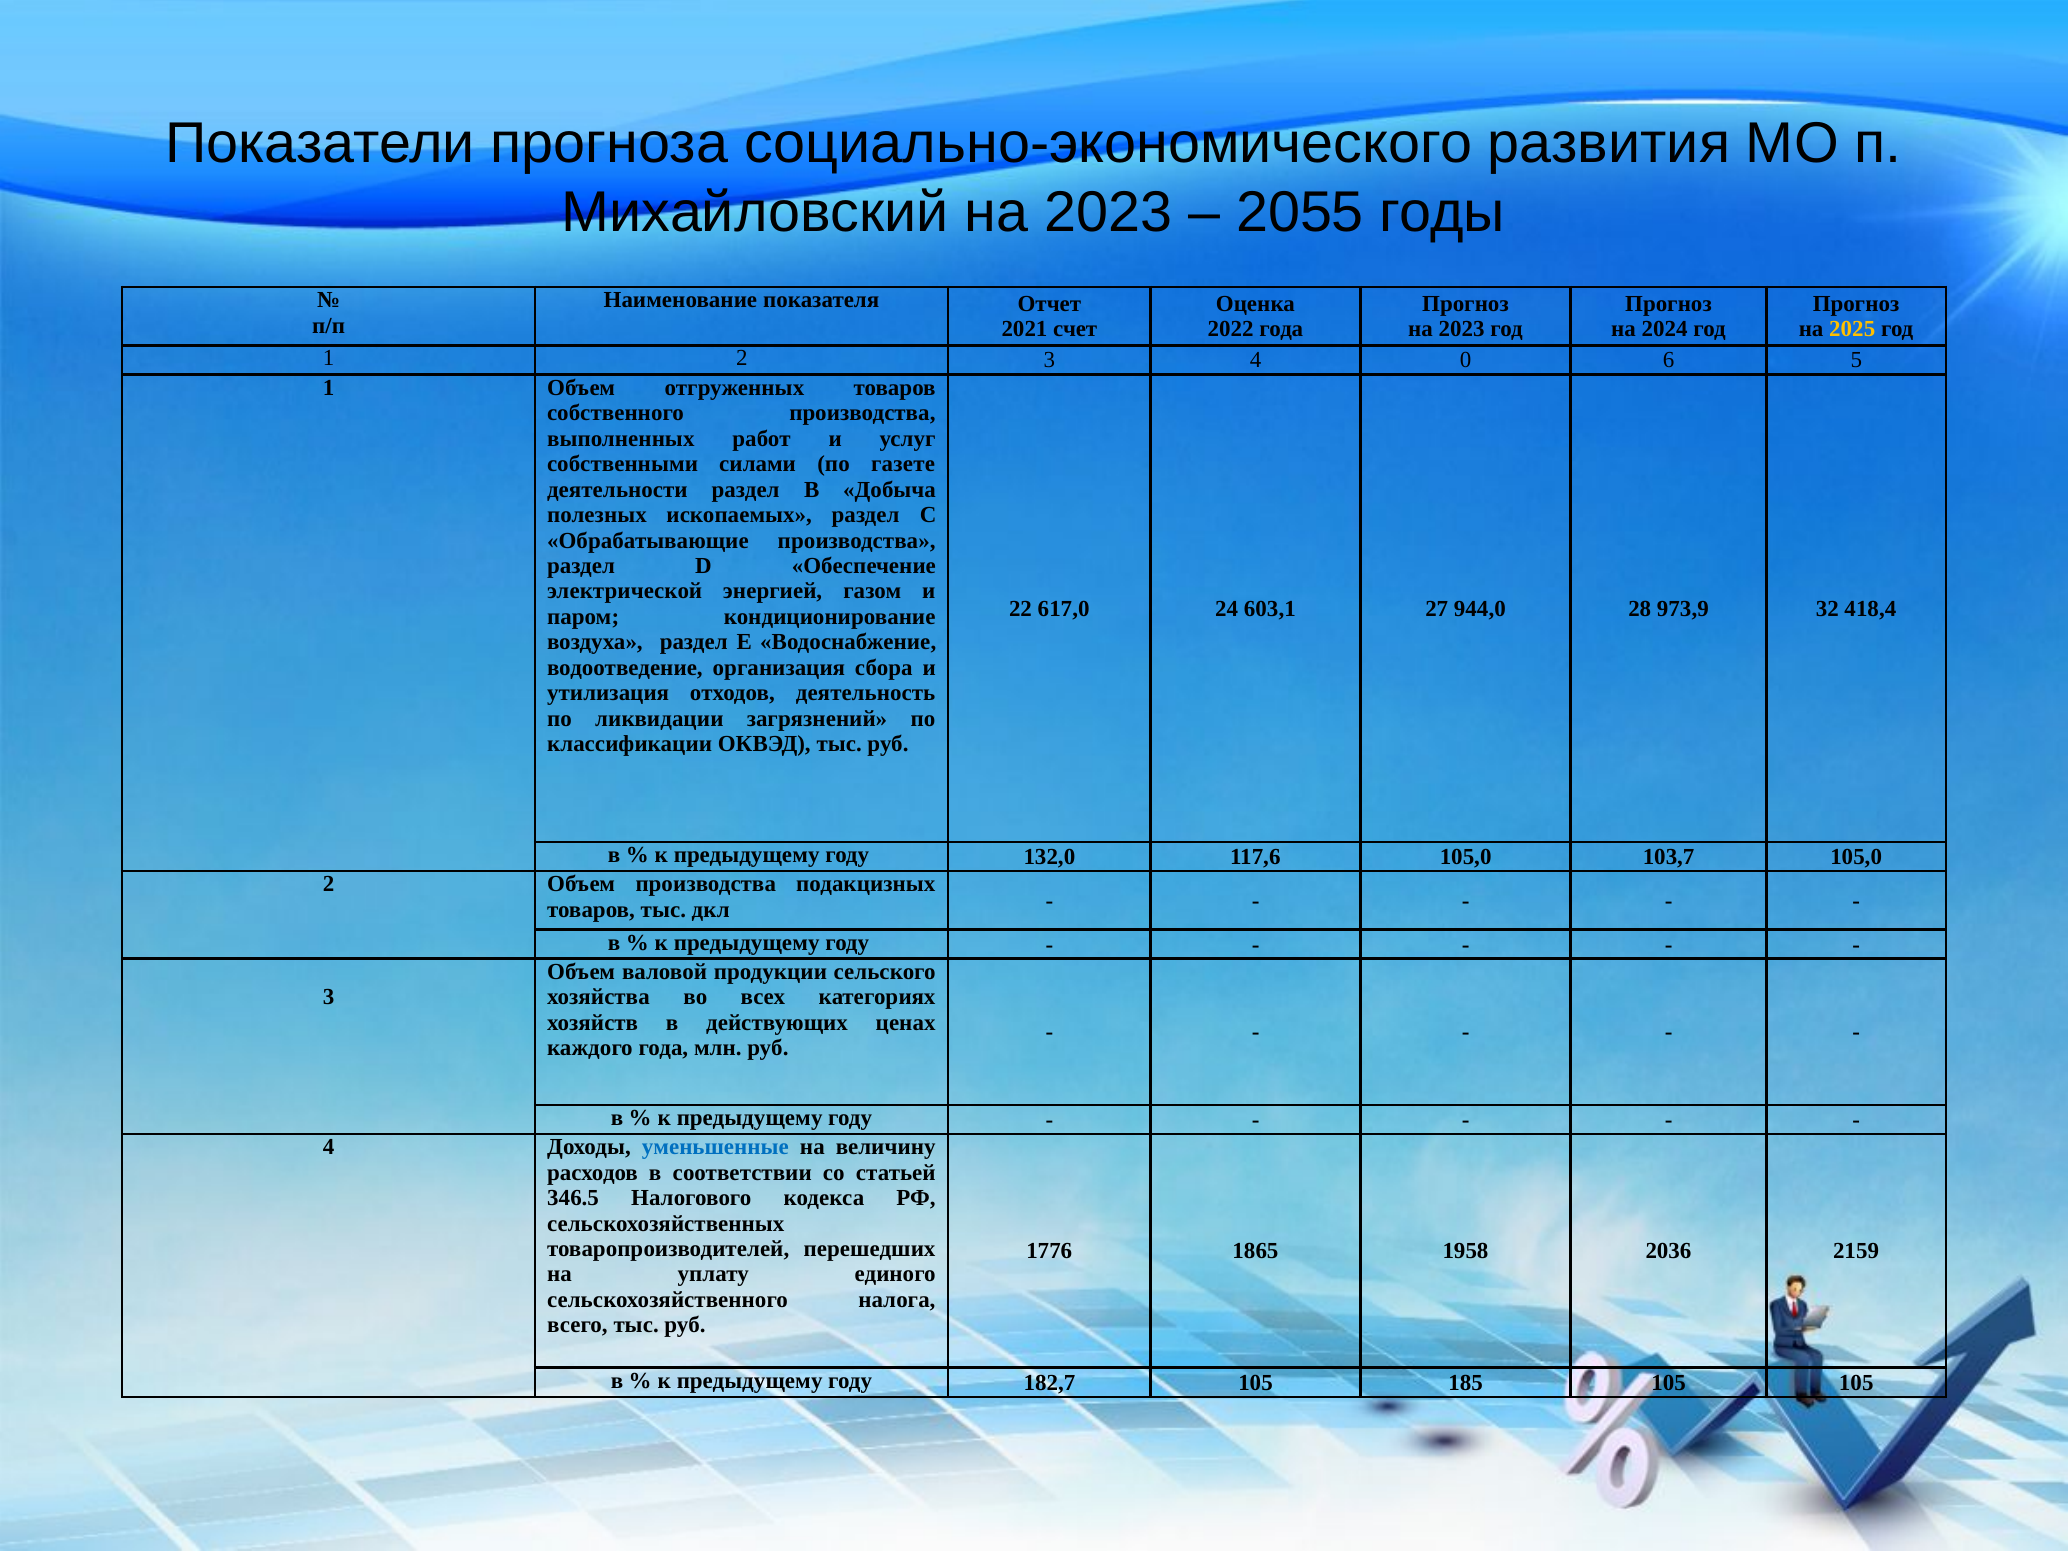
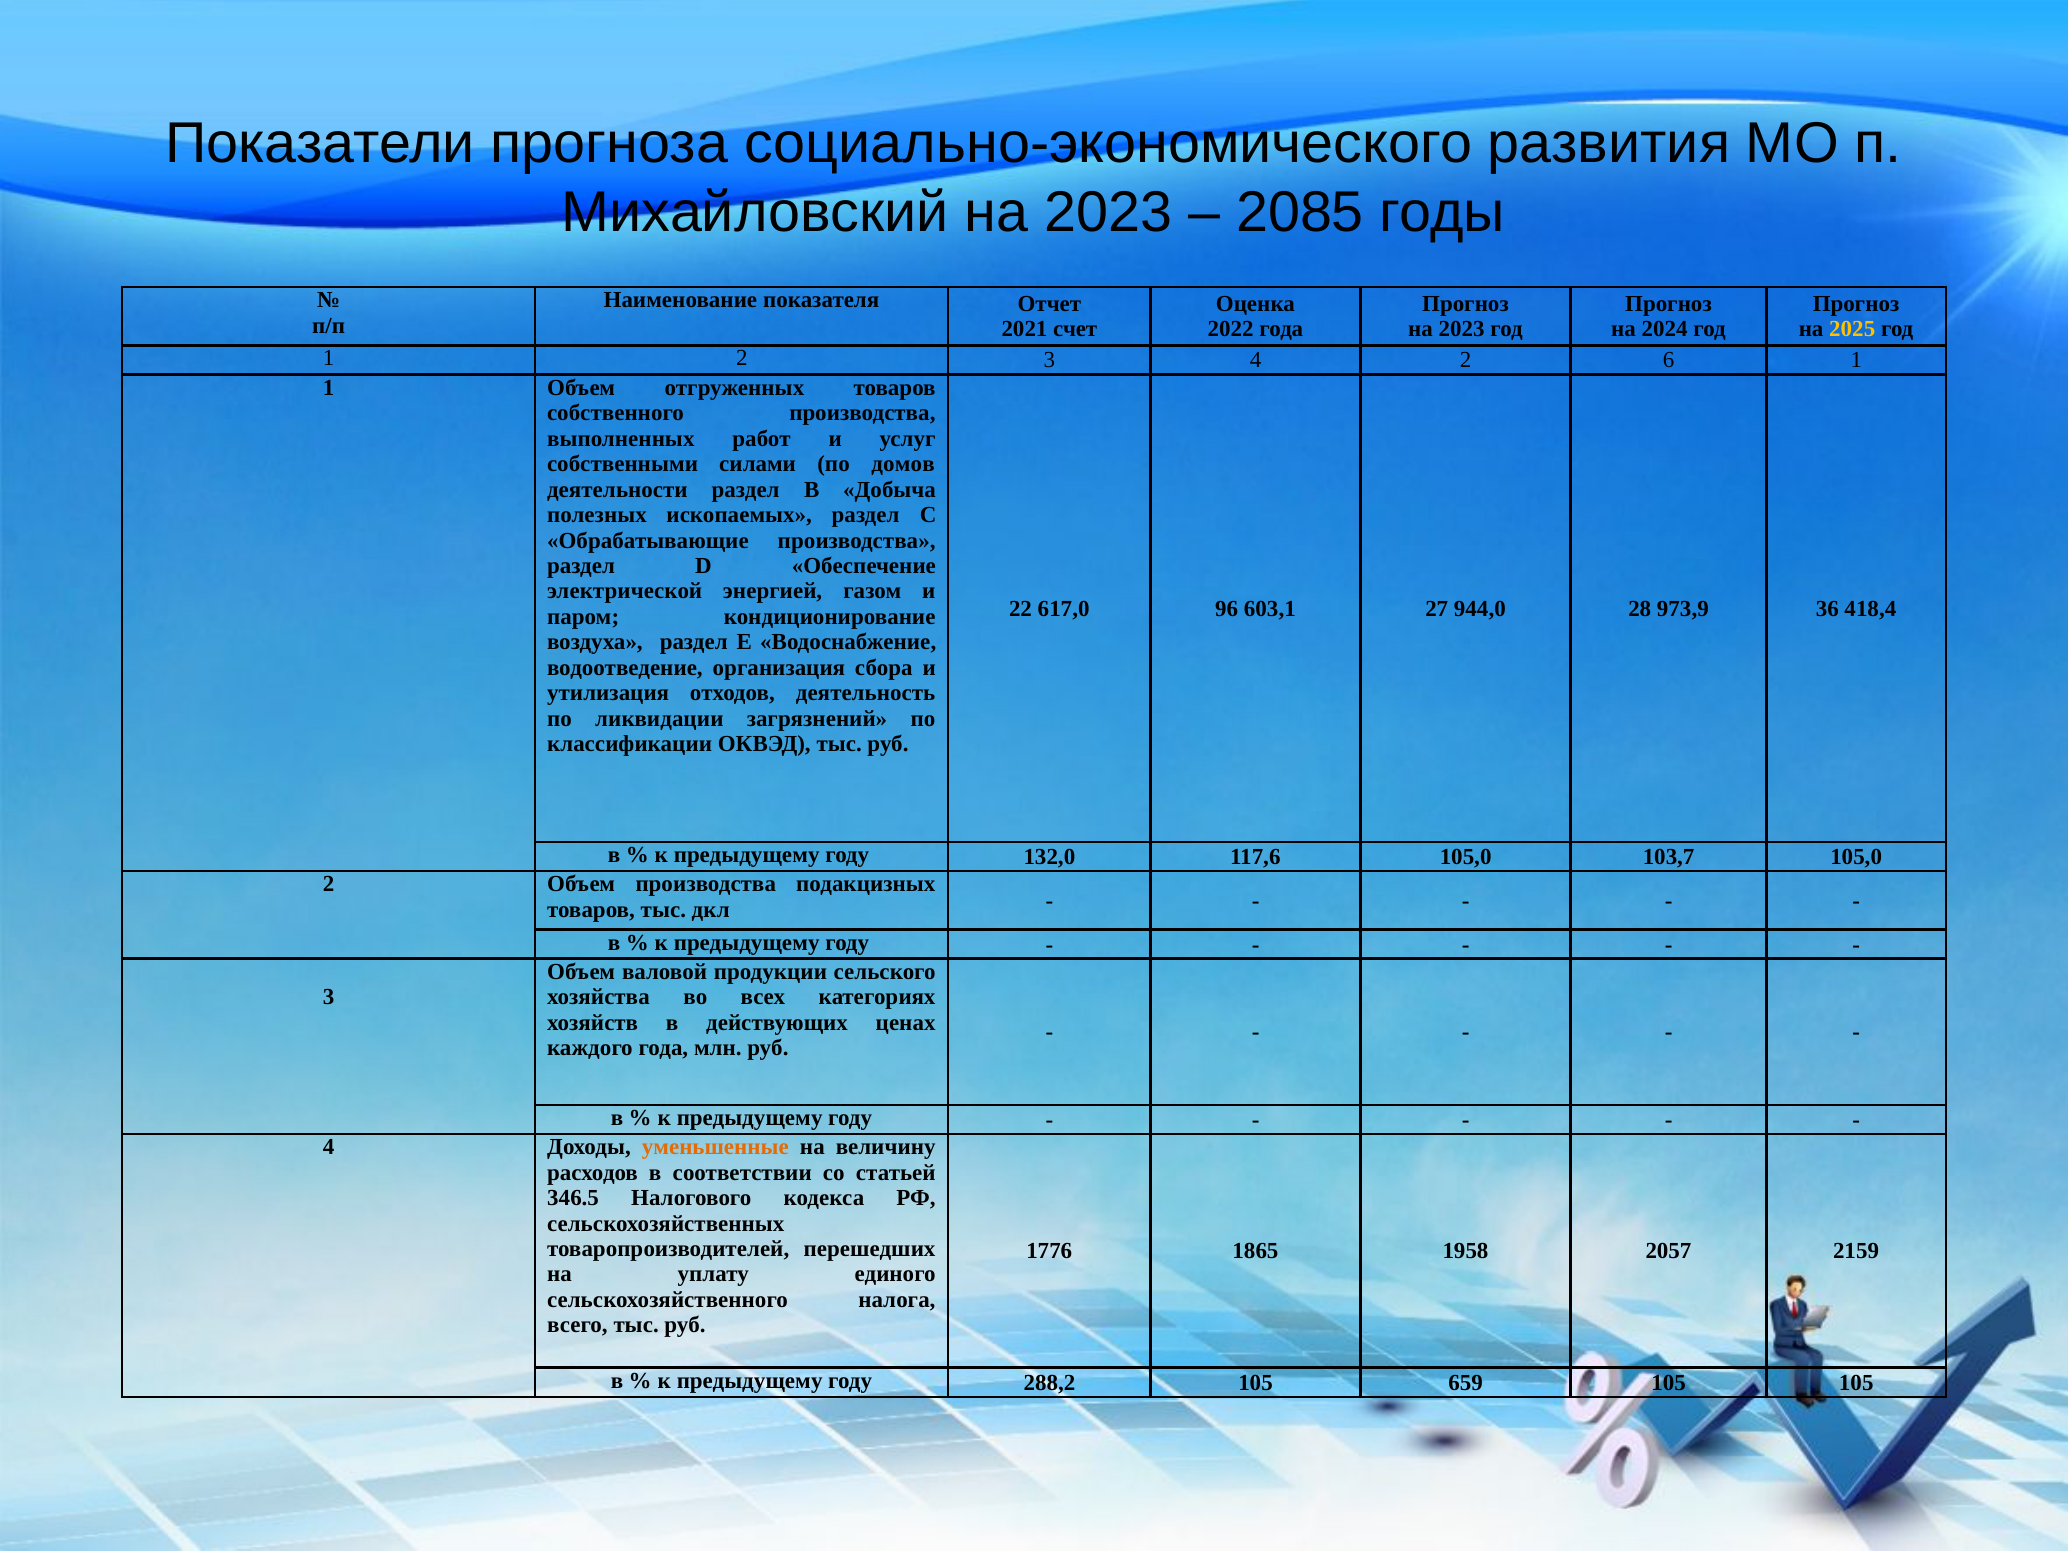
2055: 2055 -> 2085 (1300, 213)
4 0: 0 -> 2 (1466, 360)
6 5: 5 -> 1 (1856, 360)
газете: газете -> домов (903, 464)
24: 24 -> 96 (1227, 609)
32: 32 -> 36 (1827, 609)
уменьшенные colour: blue -> orange (715, 1147)
2036: 2036 -> 2057 (1668, 1251)
182,7: 182,7 -> 288,2 (1049, 1383)
185: 185 -> 659 (1466, 1383)
